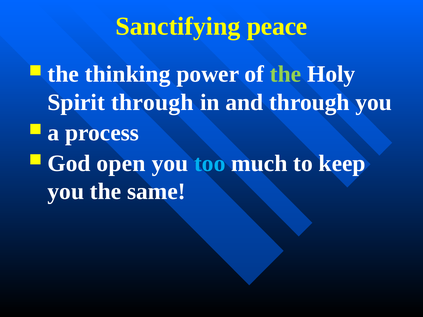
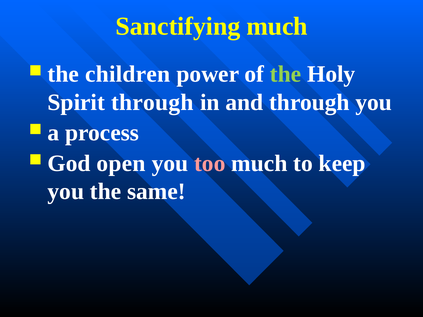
Sanctifying peace: peace -> much (277, 26)
thinking: thinking -> children (128, 74)
too colour: light blue -> pink (210, 164)
